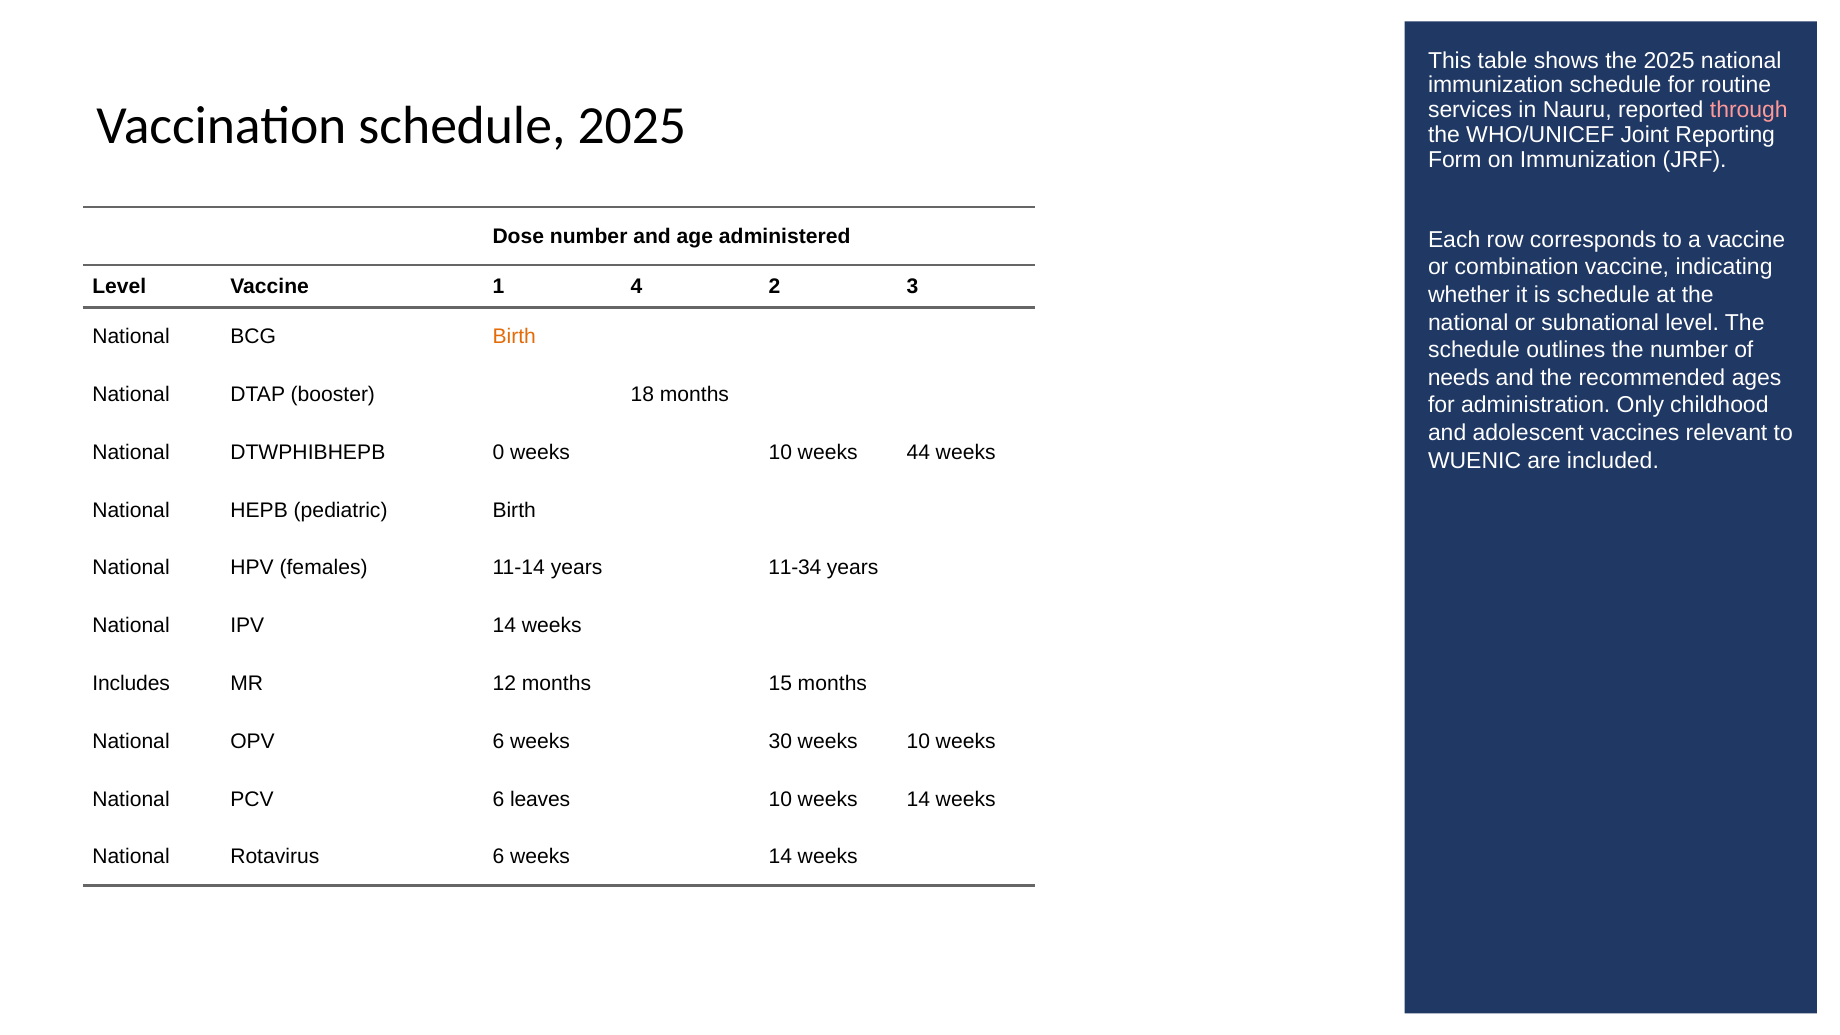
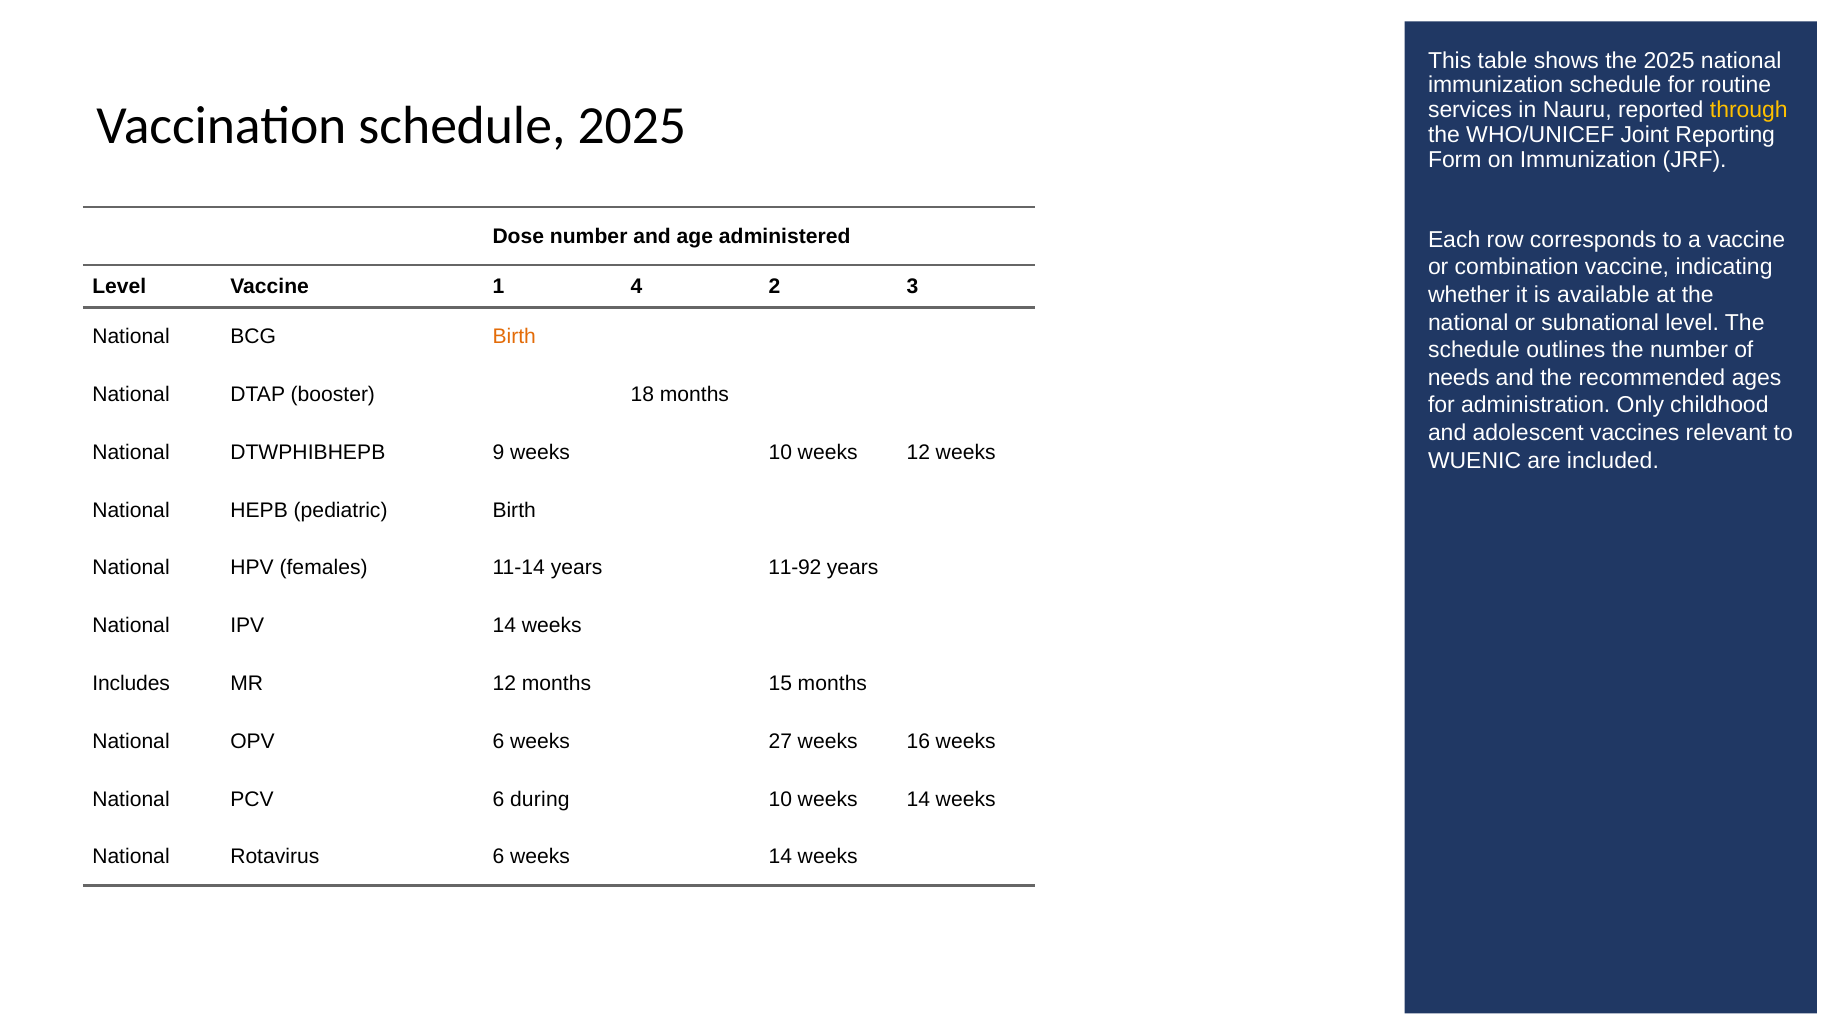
through colour: pink -> yellow (1749, 110)
is schedule: schedule -> available (1603, 295)
0: 0 -> 9 (498, 452)
weeks 44: 44 -> 12 (918, 452)
11-34: 11-34 -> 11-92 (795, 568)
30: 30 -> 27 (780, 741)
10: 10 -> 16 (918, 741)
leaves: leaves -> during (540, 799)
